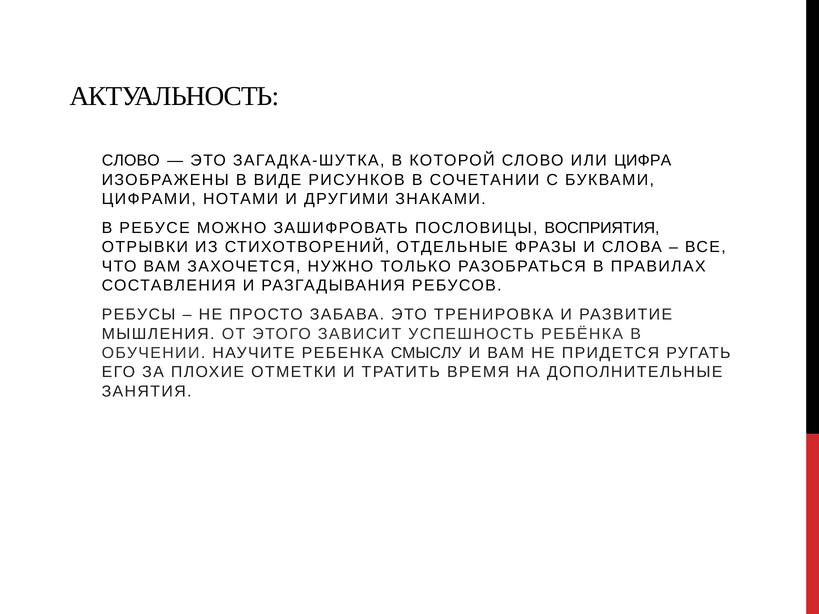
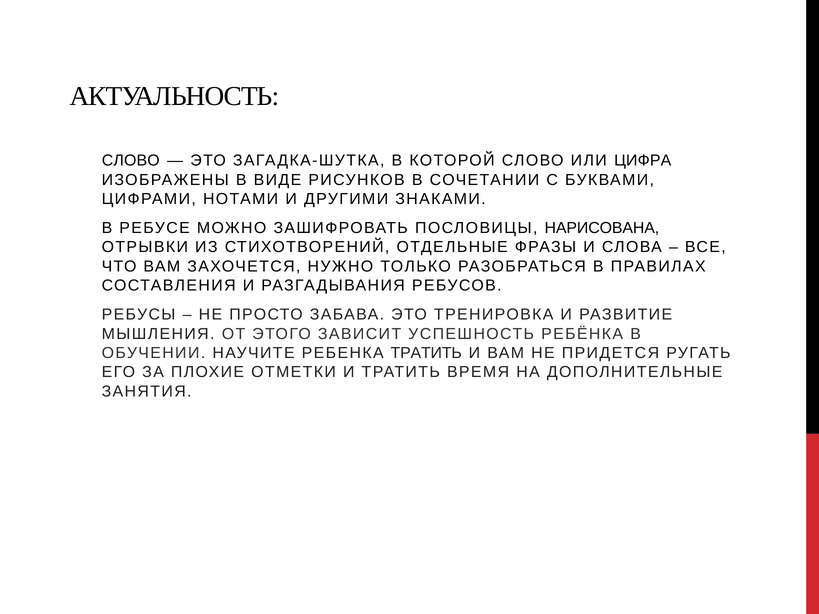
ВОСПРИЯТИЯ: ВОСПРИЯТИЯ -> НАРИСОВАНА (602, 228)
РЕБЕНКА СМЫСЛУ: СМЫСЛУ -> ТРАТИТЬ (426, 353)
